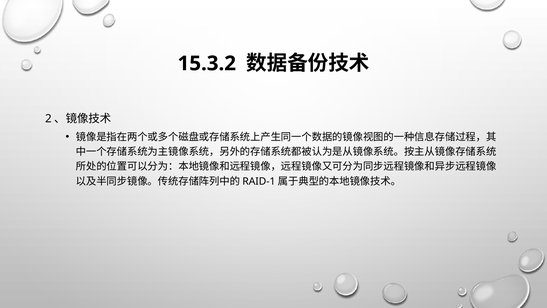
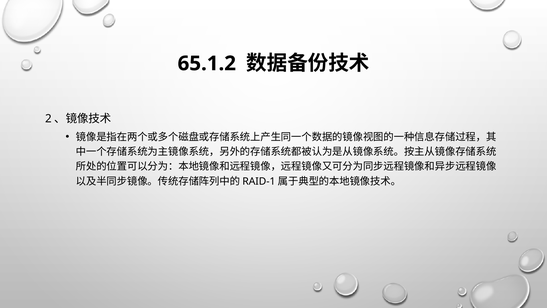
15.3.2: 15.3.2 -> 65.1.2 (207, 63)
